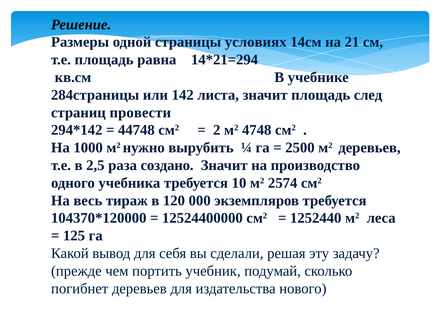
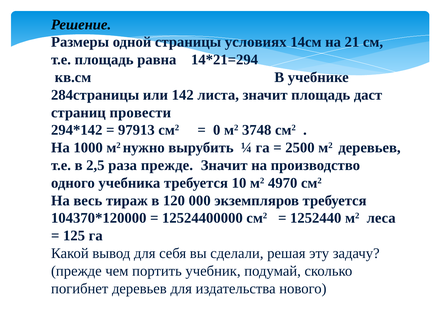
след: след -> даст (368, 95)
44748: 44748 -> 97913 (136, 130)
2: 2 -> 0 (217, 130)
4748: 4748 -> 3748 (257, 130)
раза создано: создано -> прежде (167, 165)
2574: 2574 -> 4970 (283, 183)
